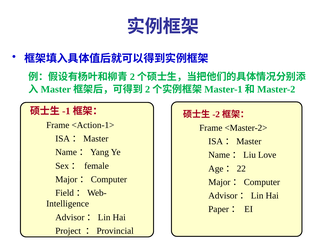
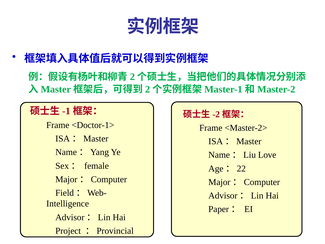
<Action-1>: <Action-1> -> <Doctor-1> (93, 125)
